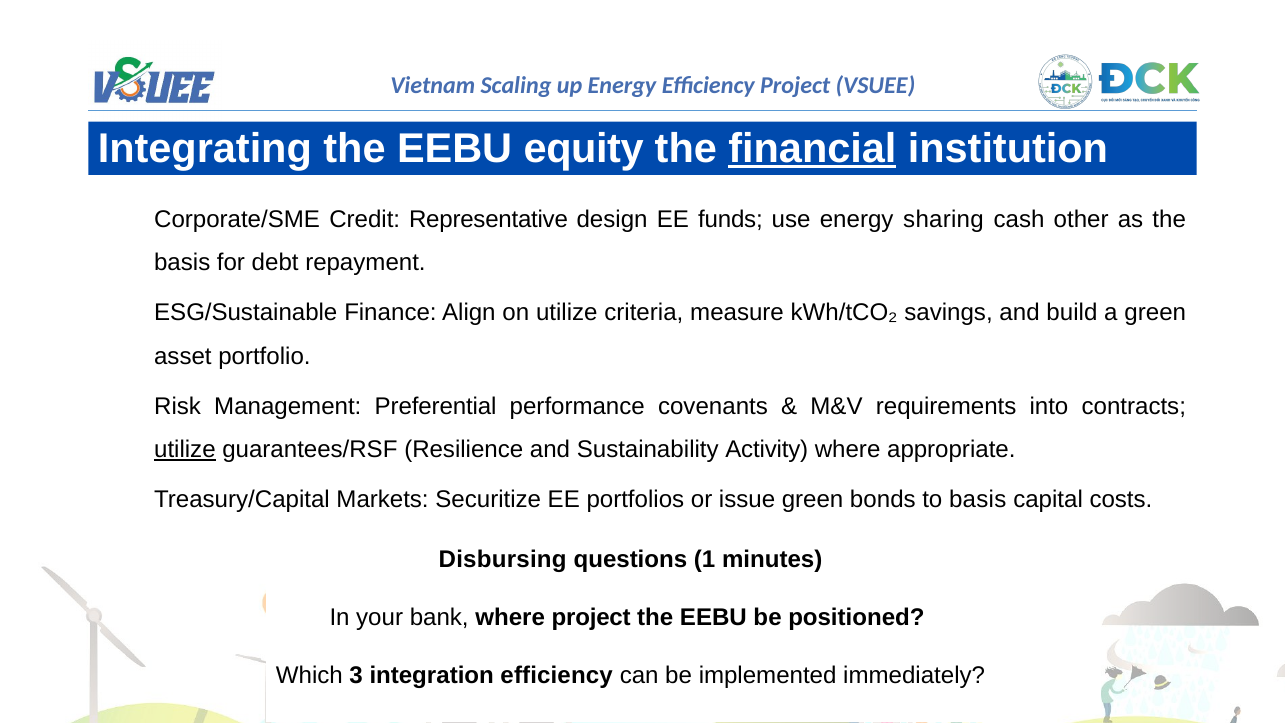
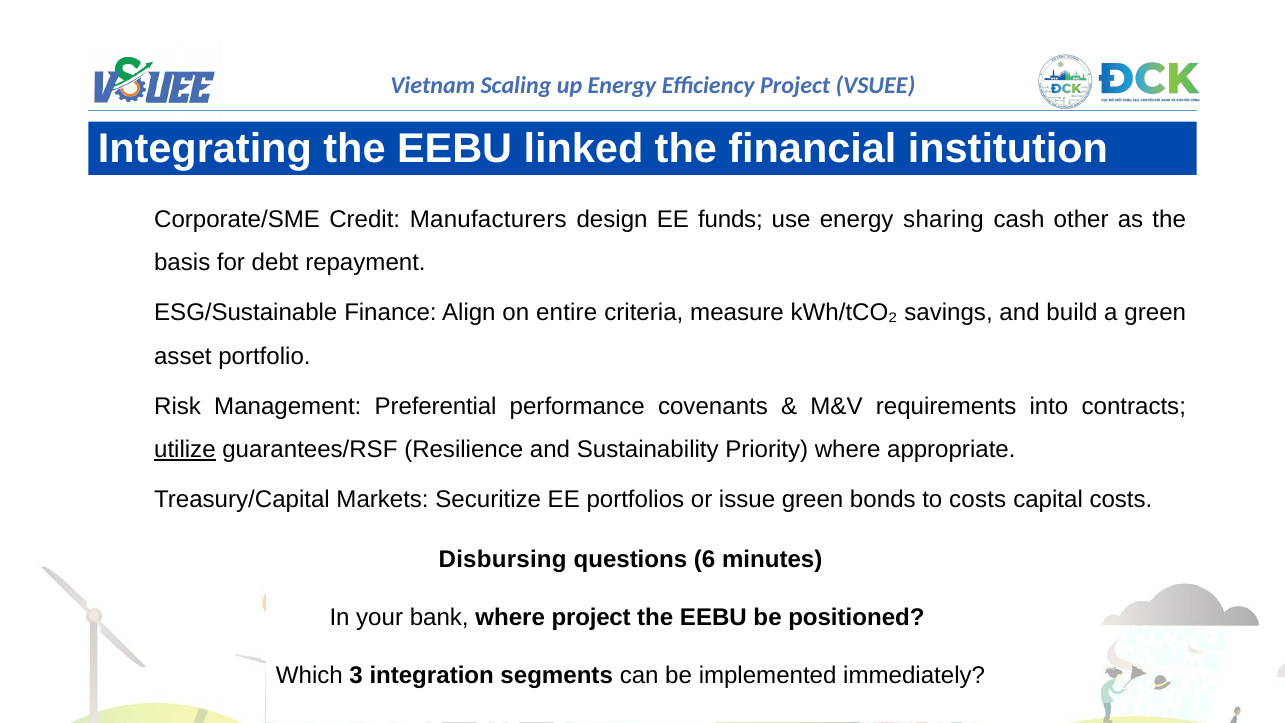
equity: equity -> linked (583, 148)
financial underline: present -> none (812, 148)
Representative: Representative -> Manufacturers (488, 219)
on utilize: utilize -> entire (567, 313)
Activity: Activity -> Priority (767, 450)
to basis: basis -> costs (978, 500)
1: 1 -> 6 (705, 560)
integration efficiency: efficiency -> segments (557, 675)
